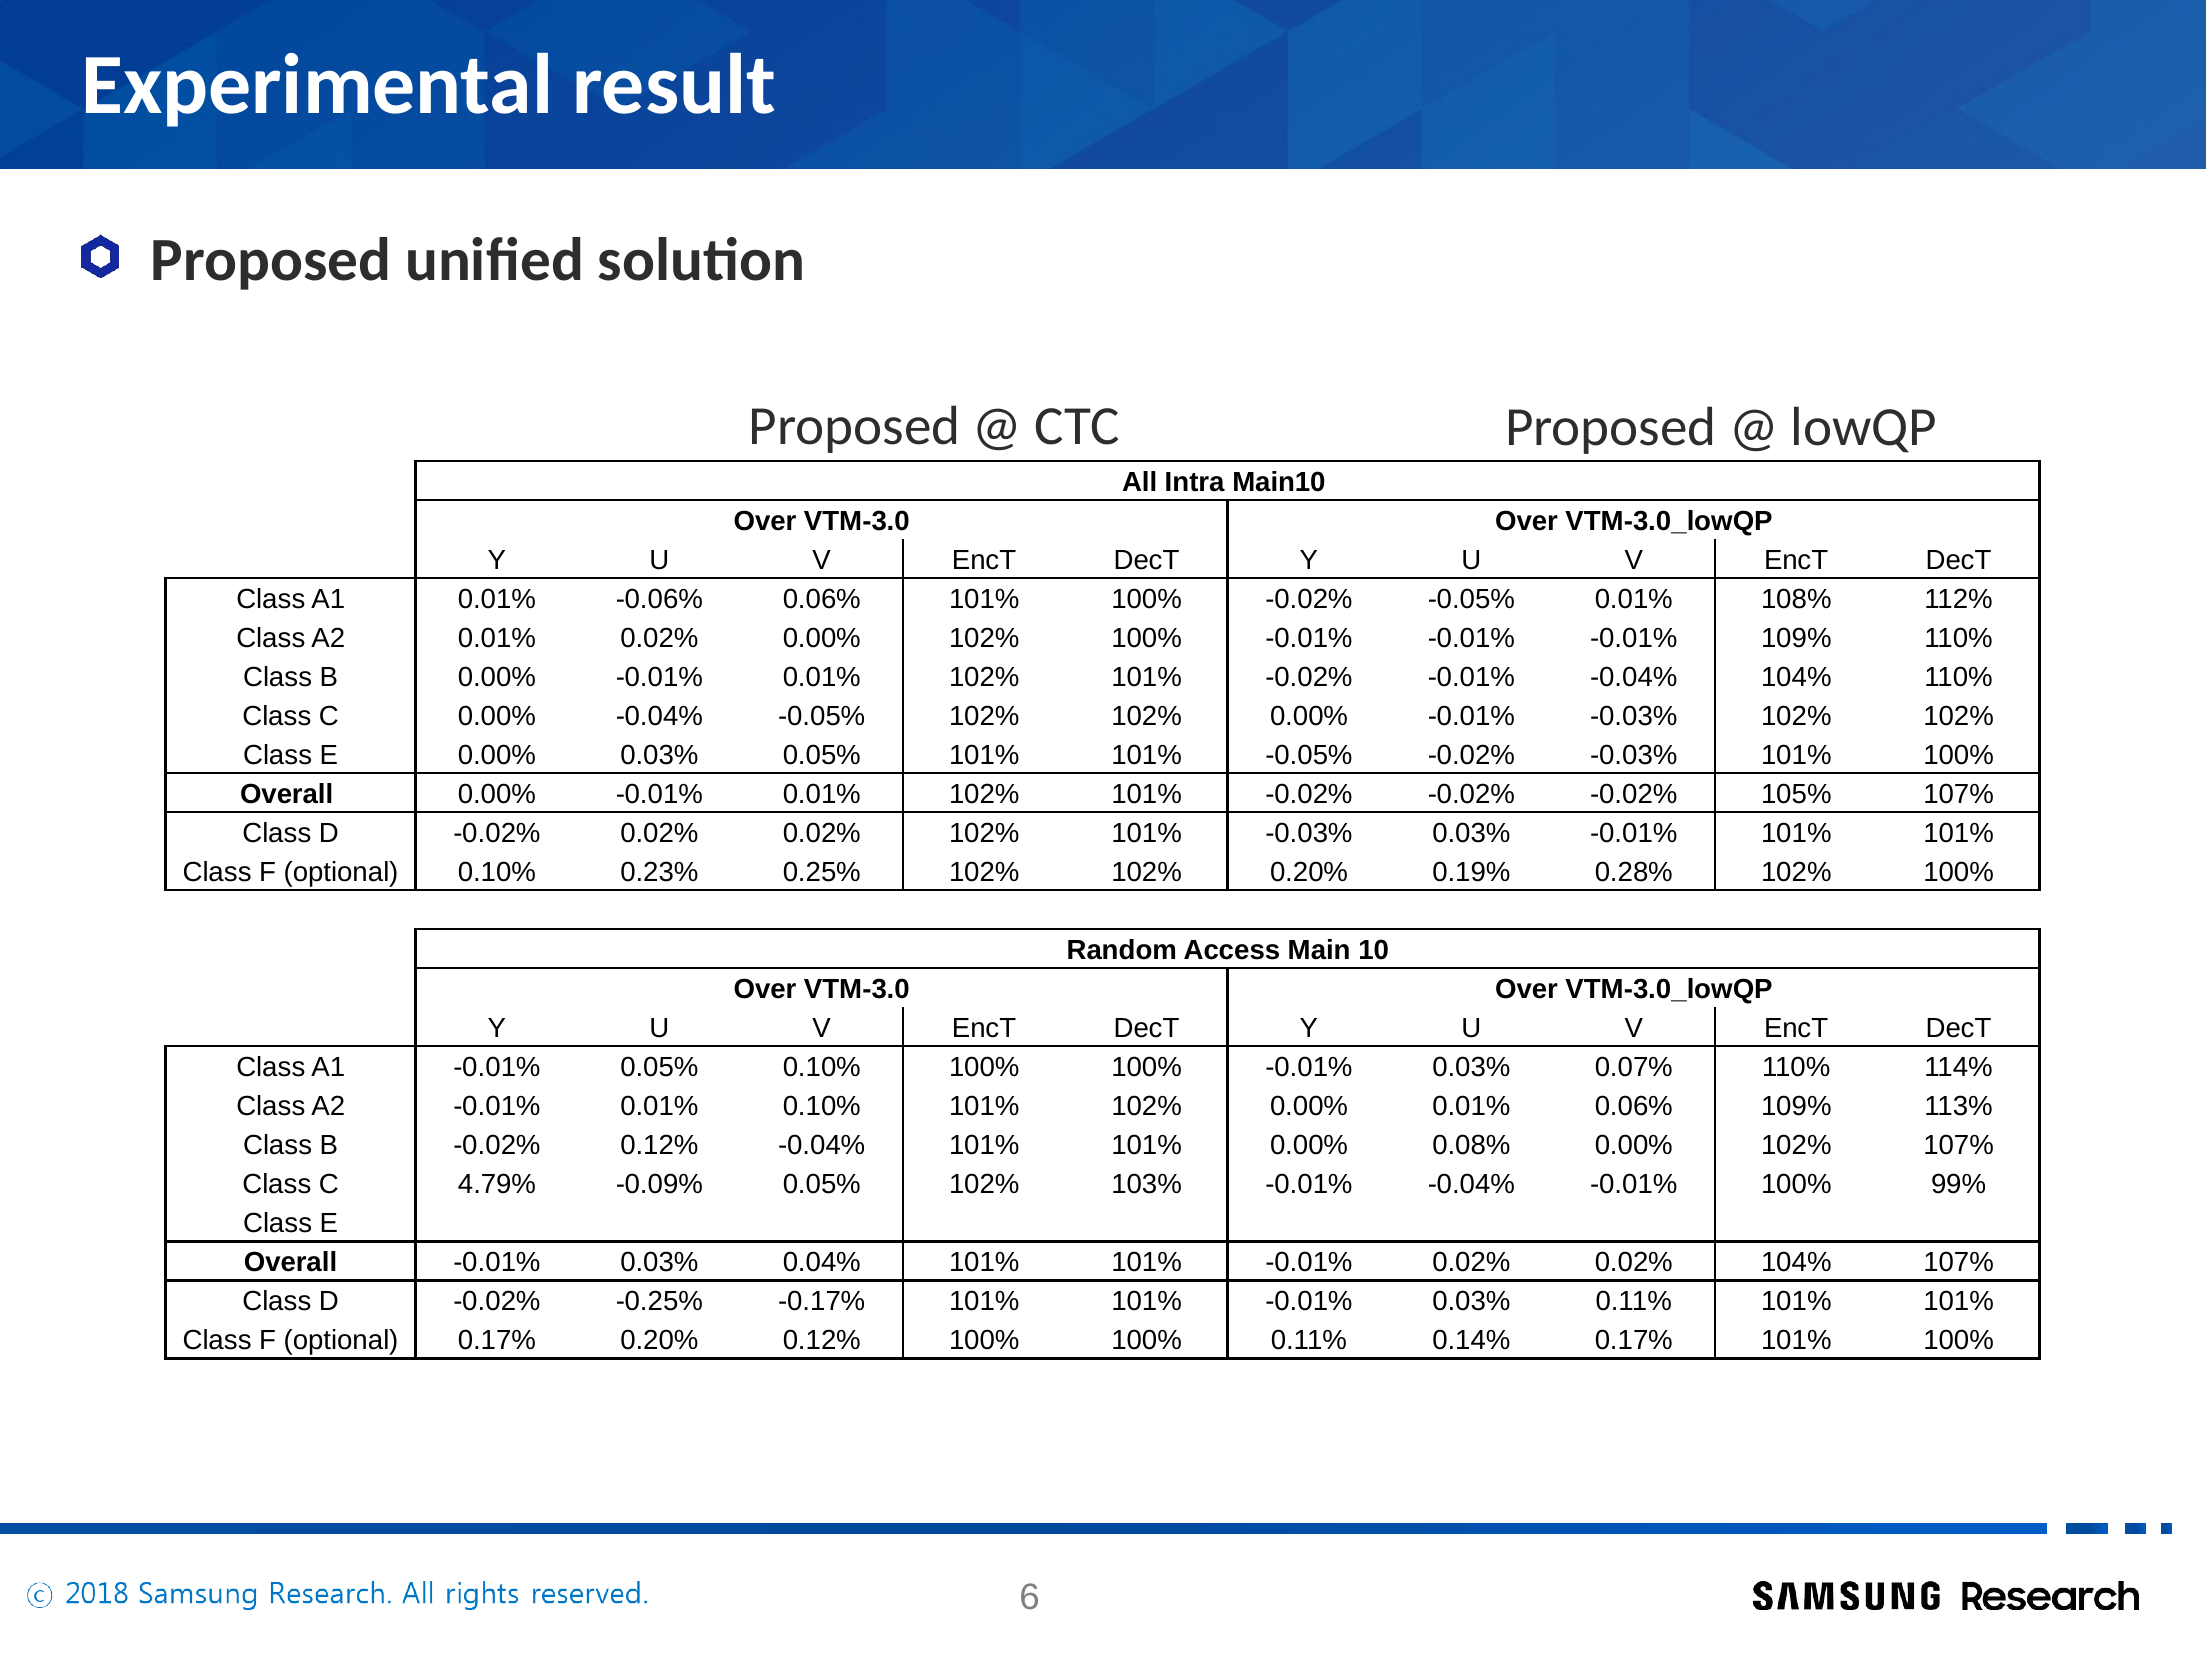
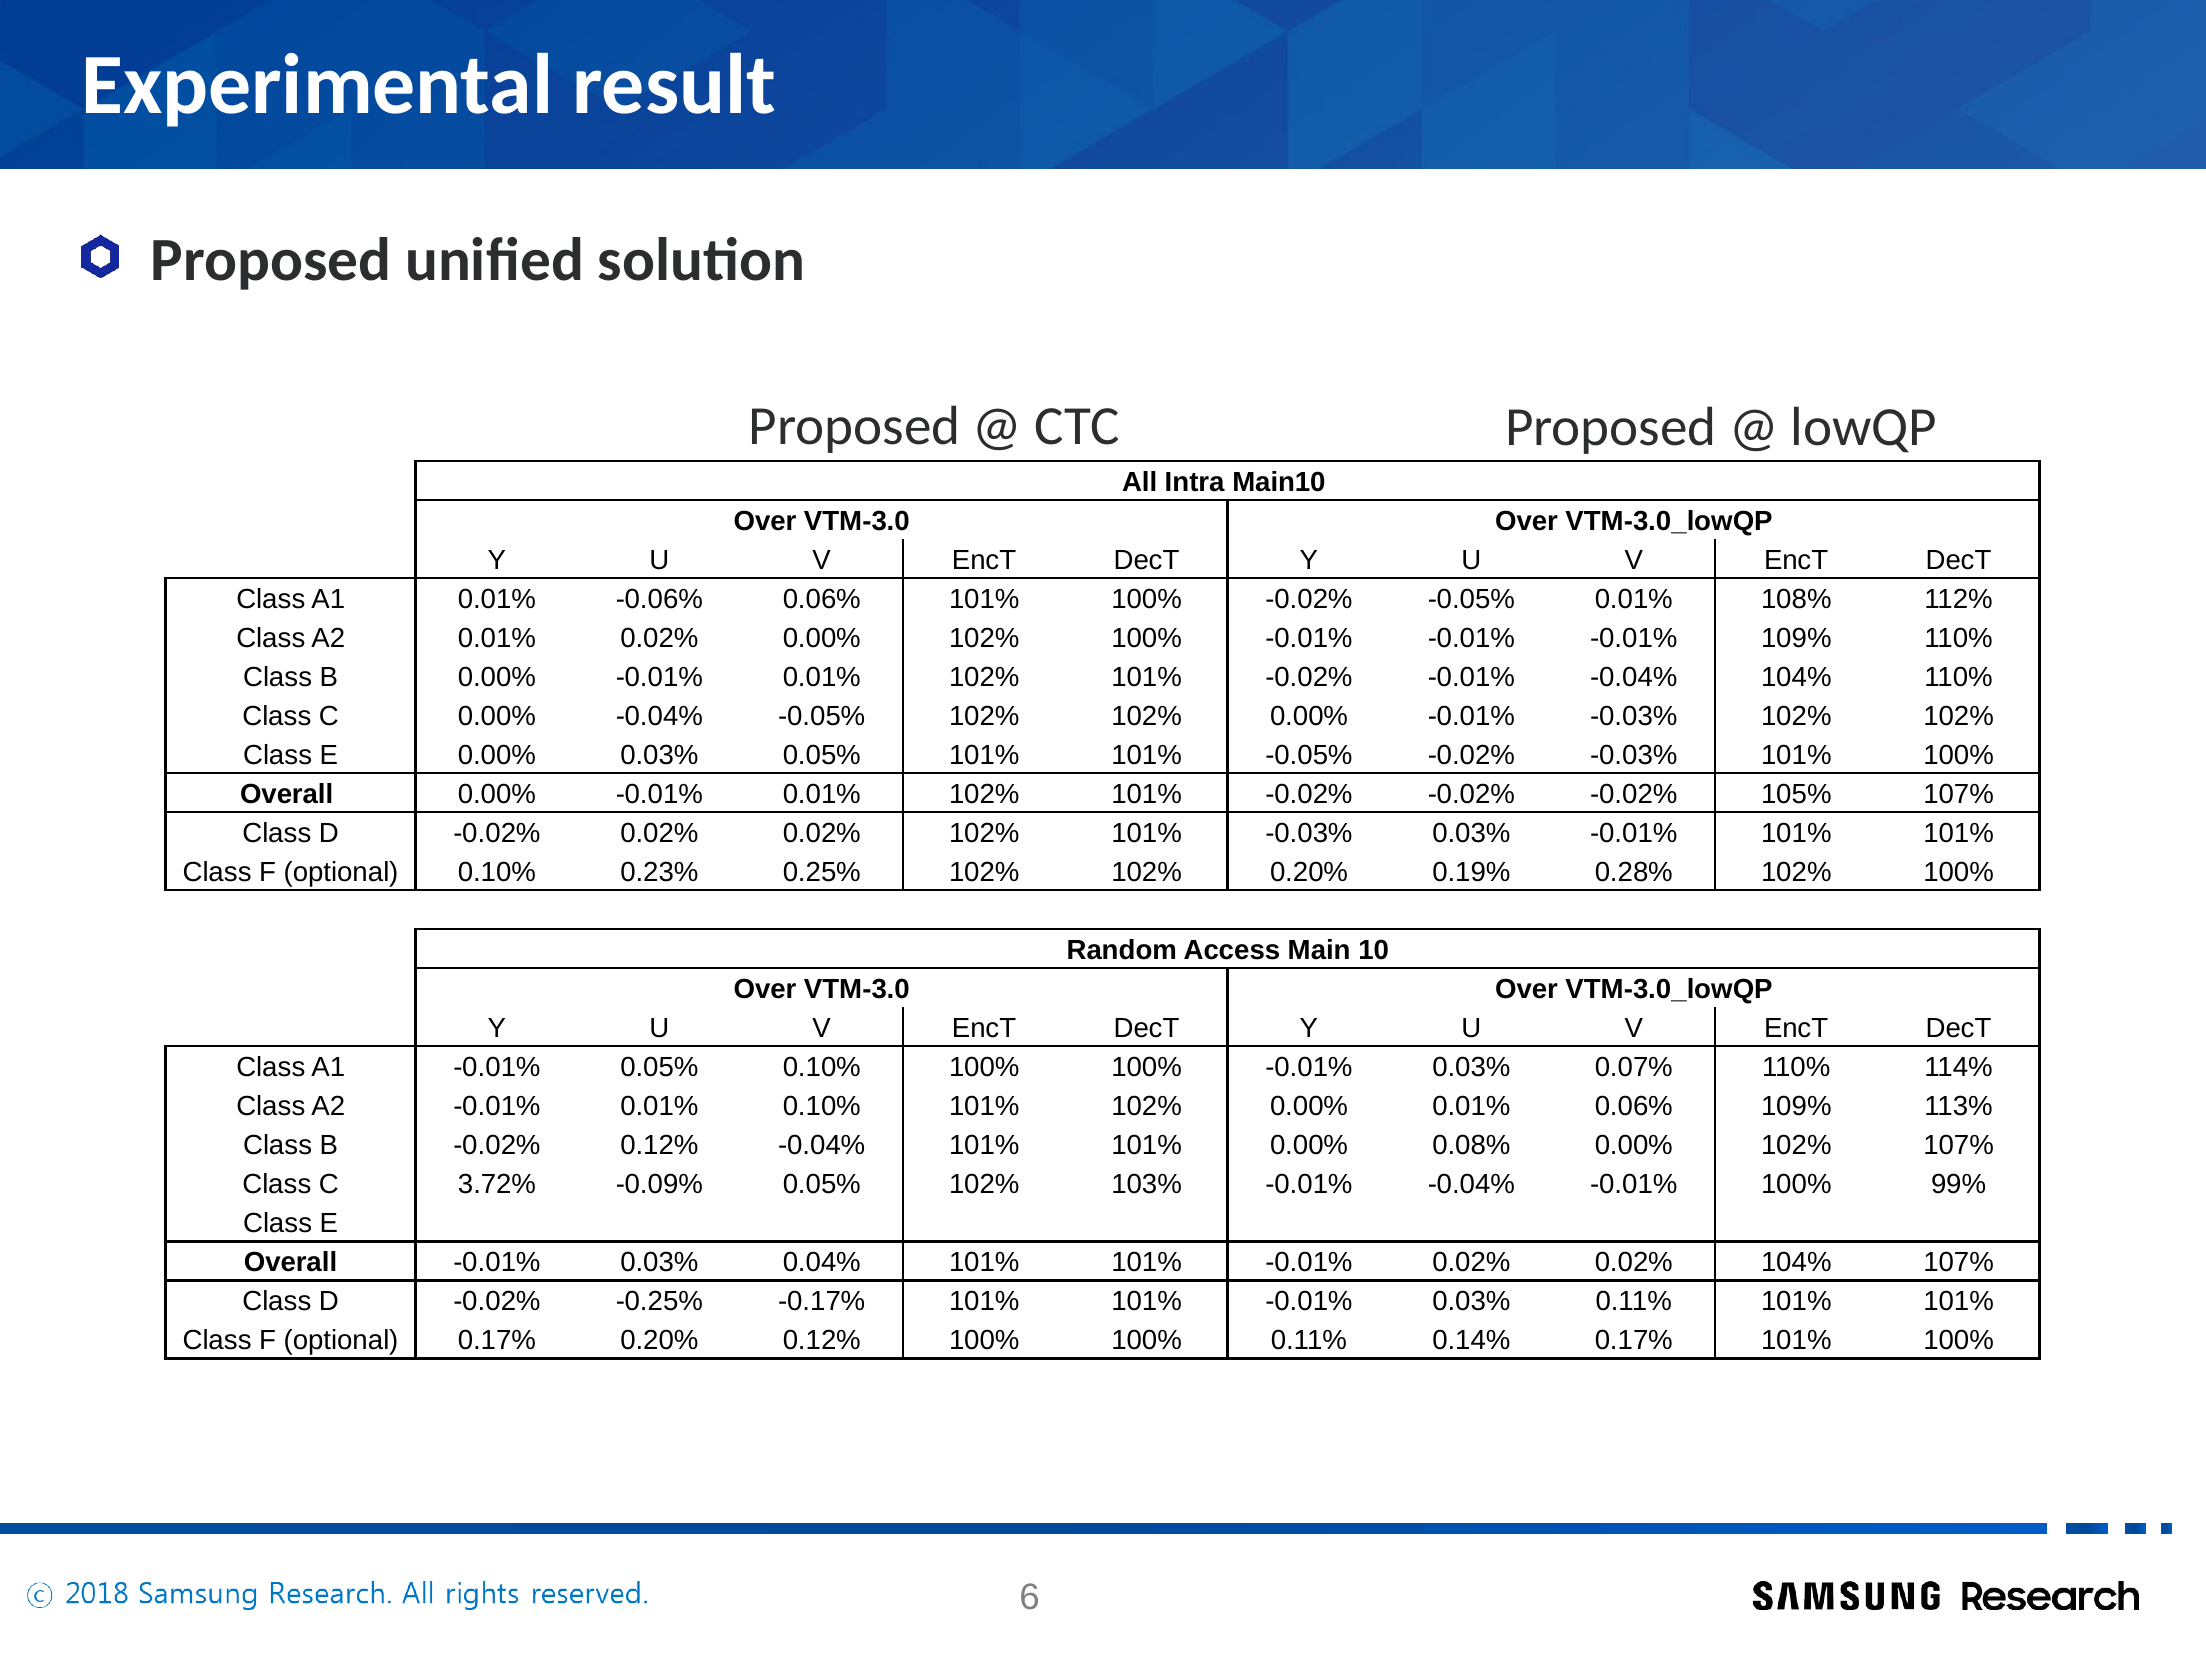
4.79%: 4.79% -> 3.72% (497, 1184)
